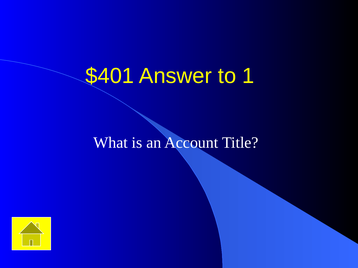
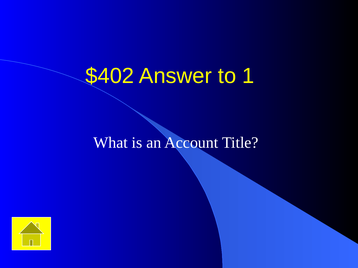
$401: $401 -> $402 (110, 76)
